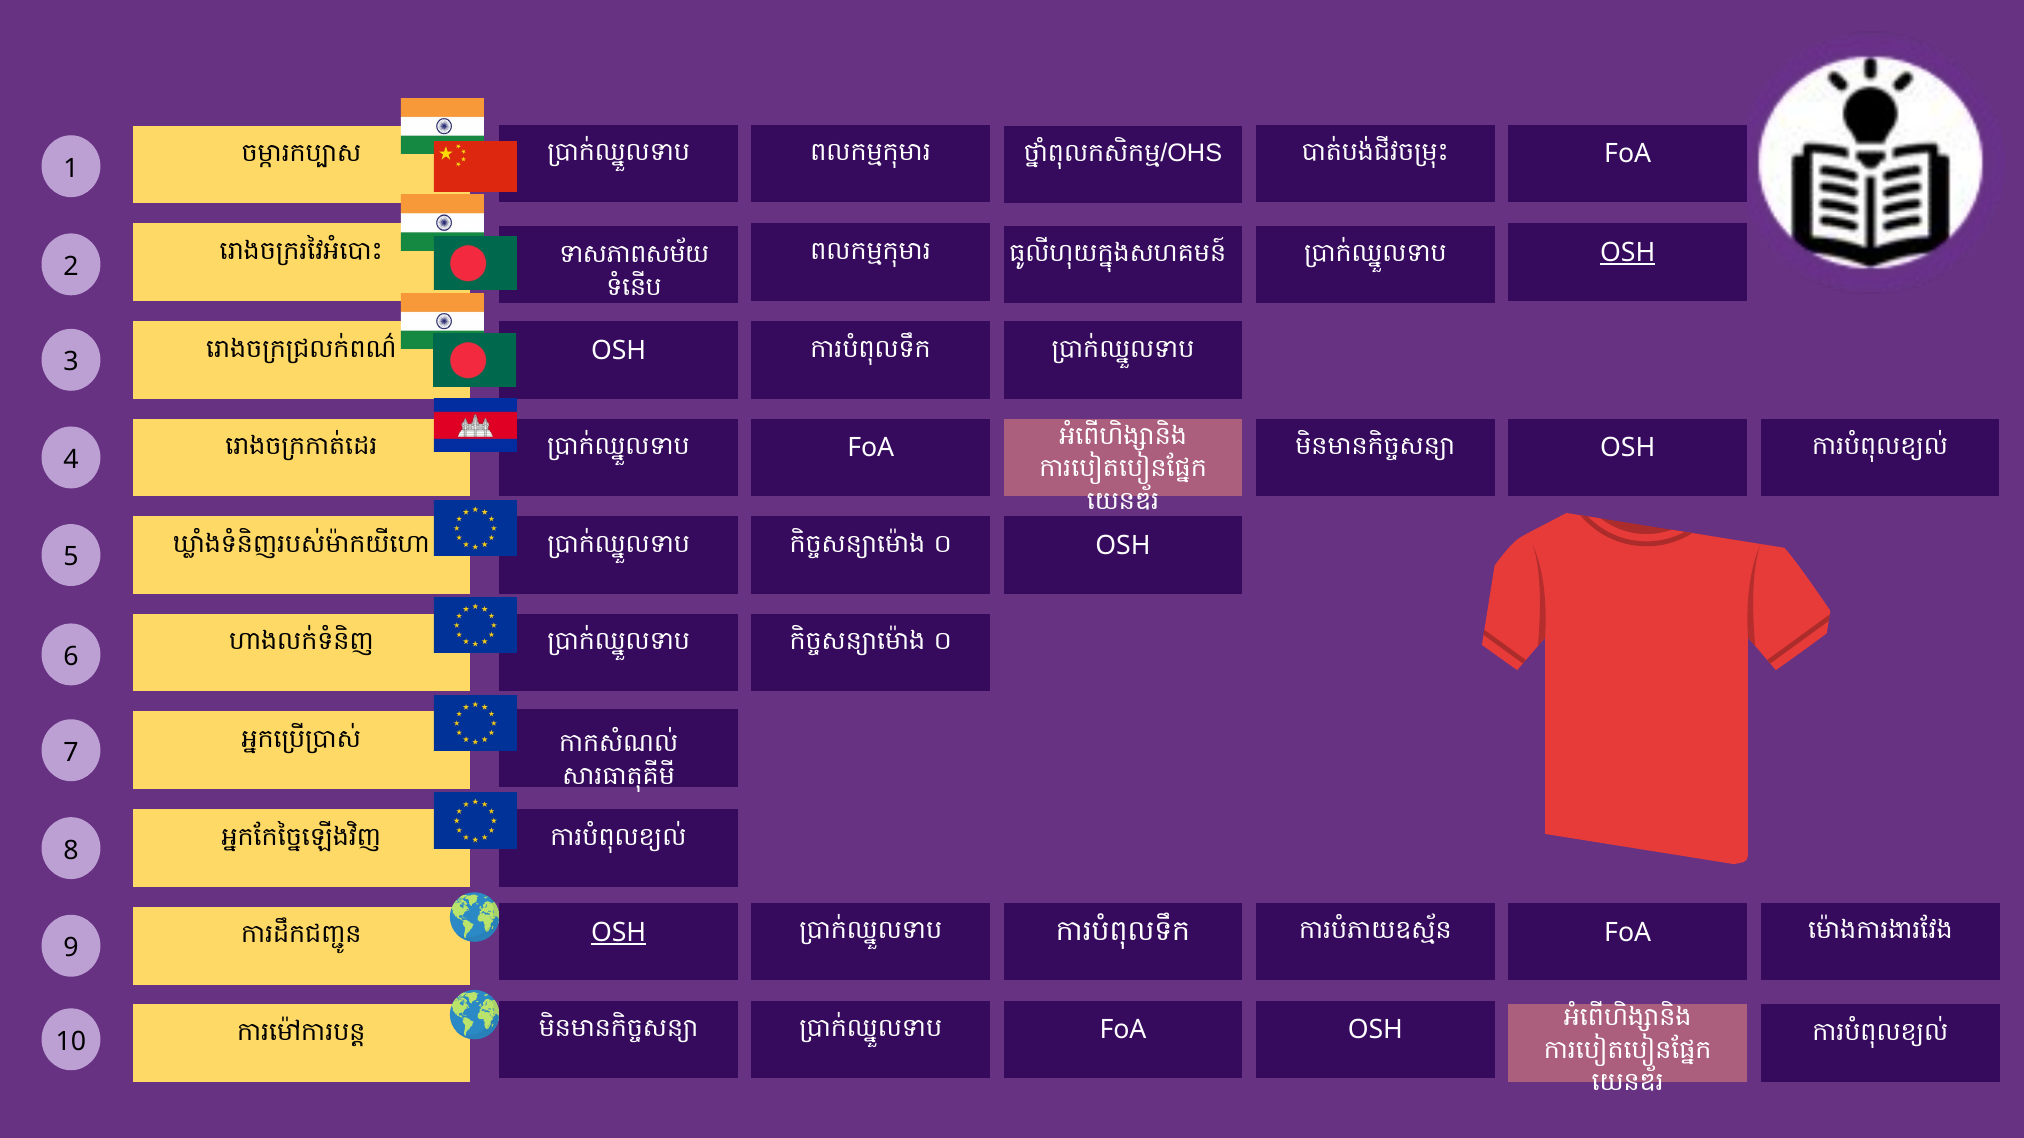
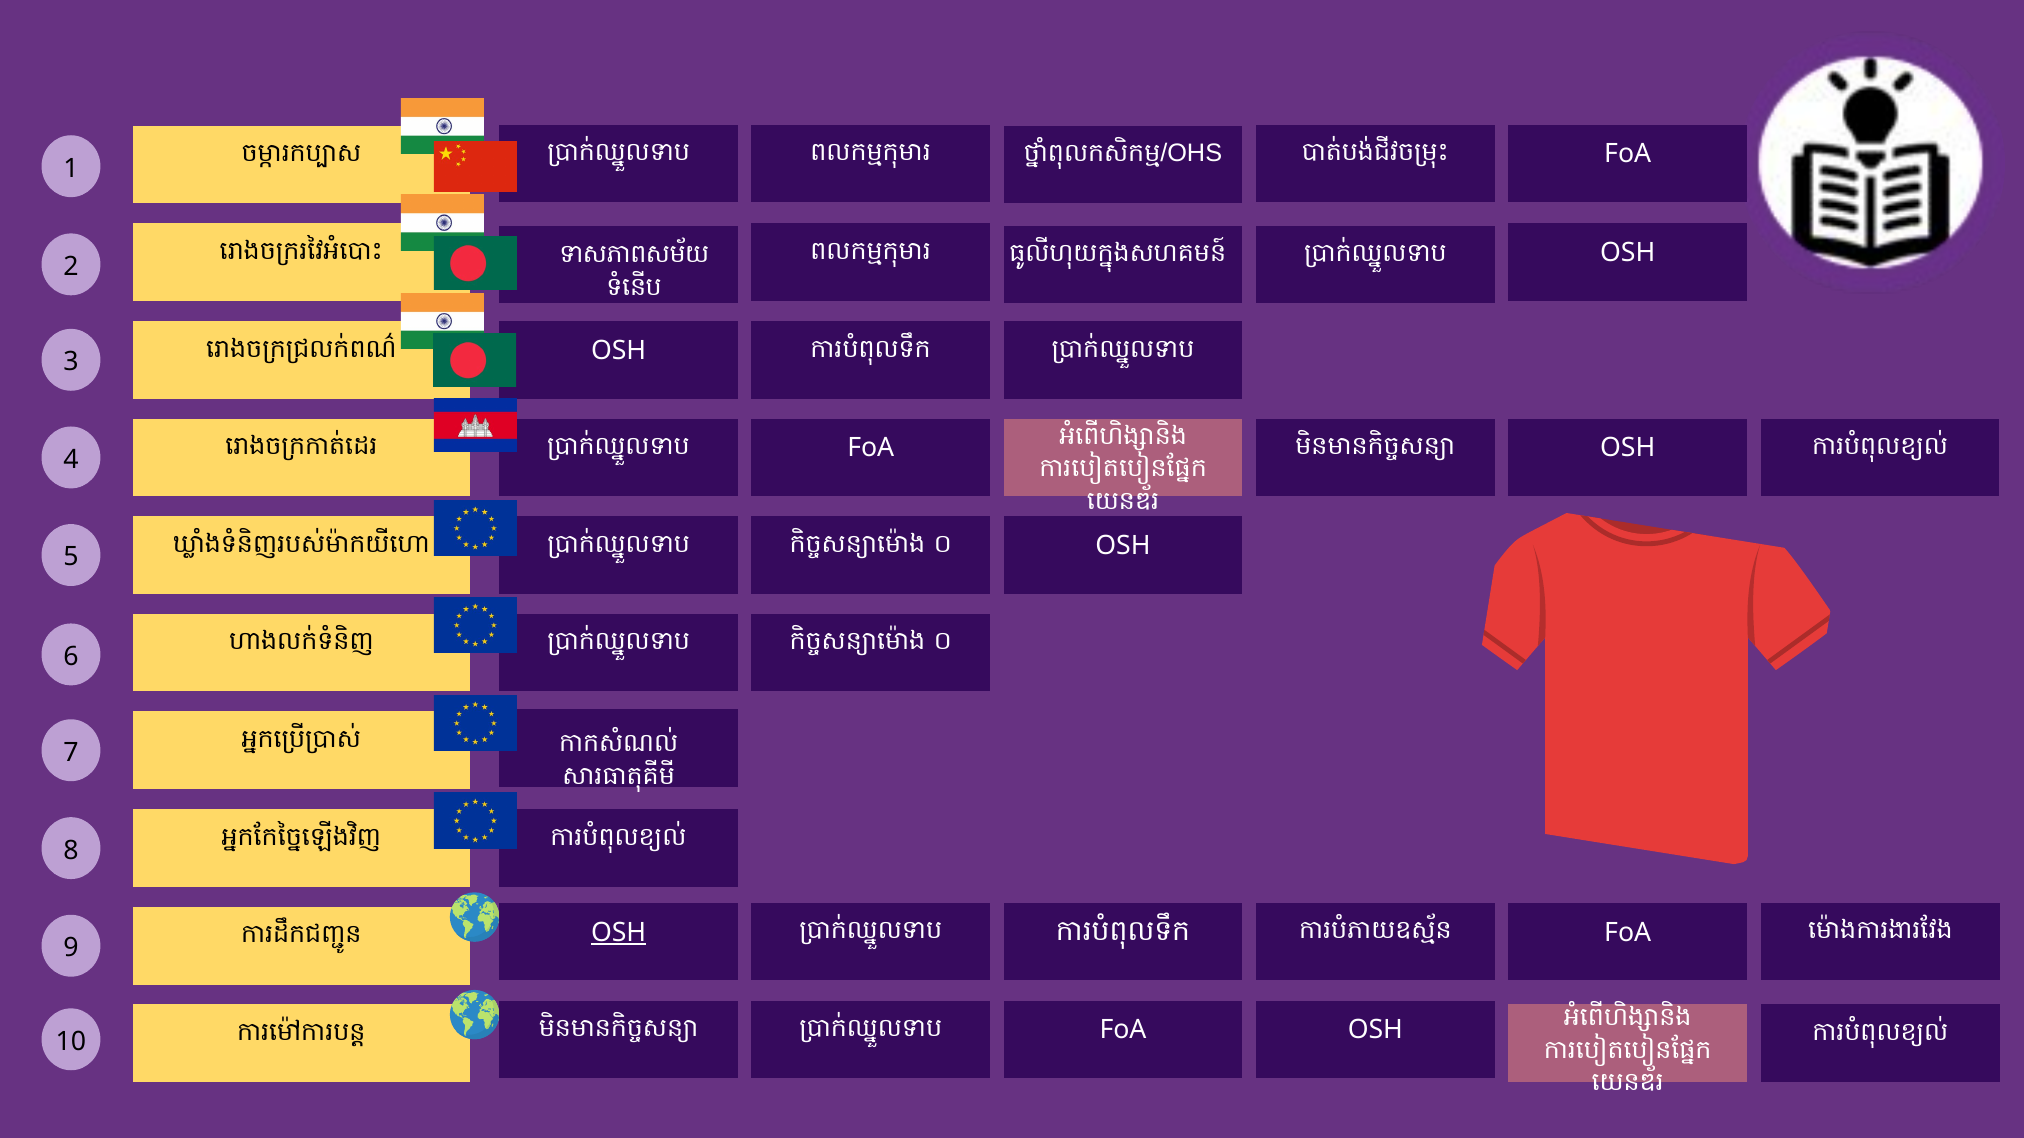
OSH underline: present -> none (1628, 253)
